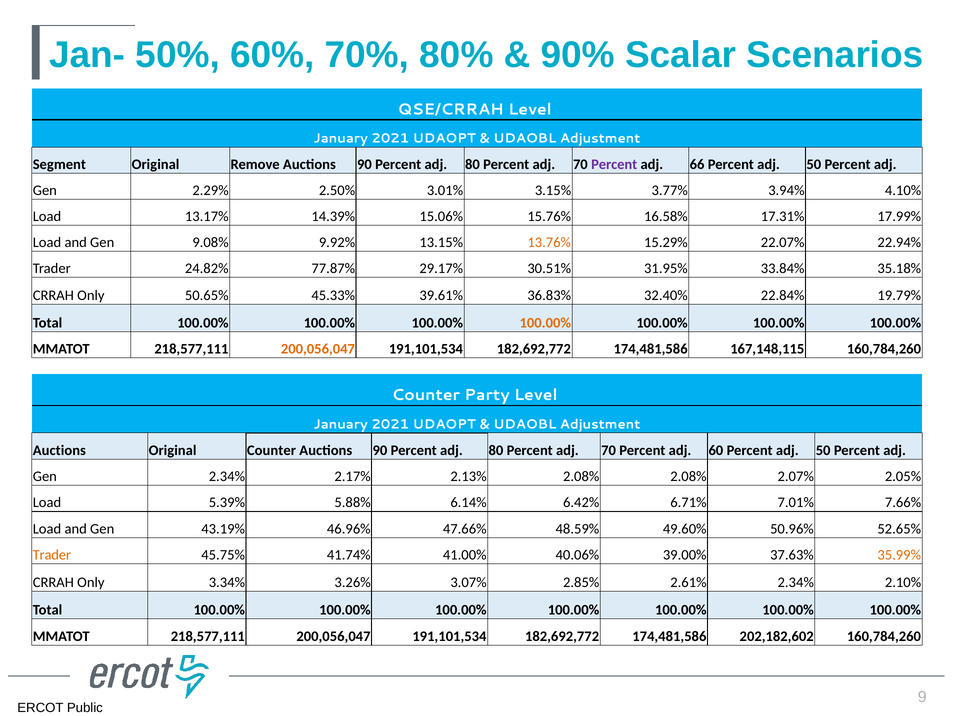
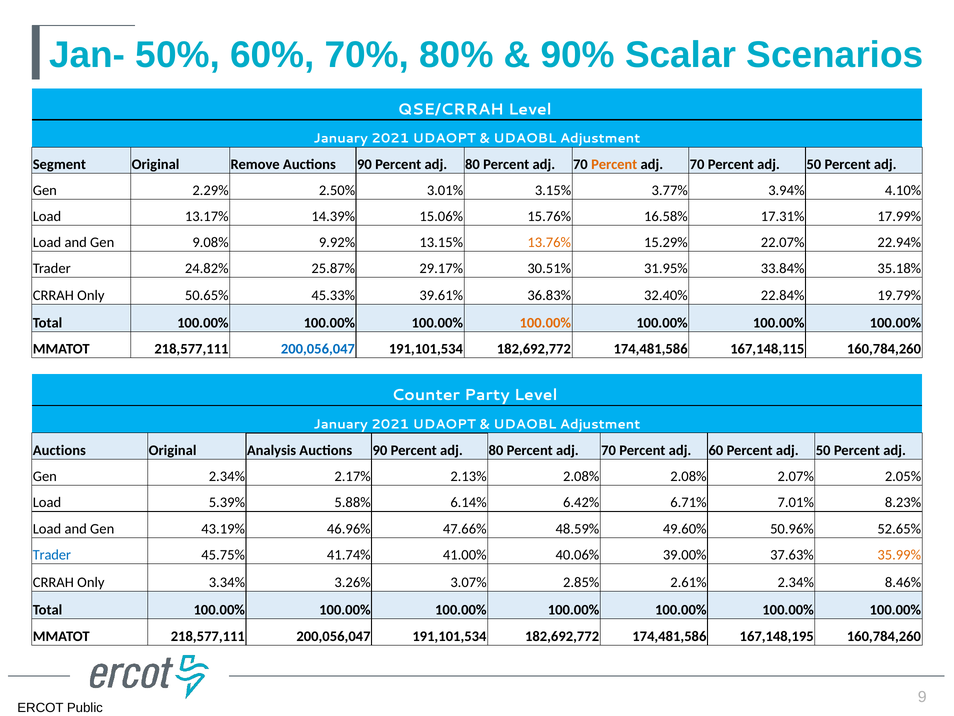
Percent colour: purple -> orange (614, 164)
66: 66 -> 70 (697, 164)
77.87%: 77.87% -> 25.87% (333, 268)
200,056,047 colour: orange -> blue (318, 349)
Original Counter: Counter -> Analysis (272, 450)
7.66%: 7.66% -> 8.23% (903, 502)
Trader colour: orange -> blue (52, 555)
2.10%: 2.10% -> 8.46% (903, 582)
202,182,602: 202,182,602 -> 167,148,195 (777, 636)
